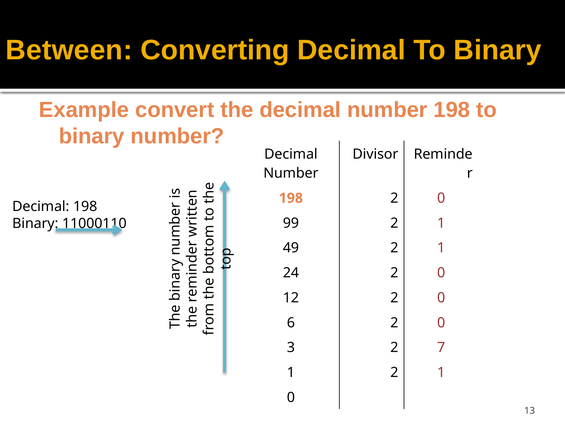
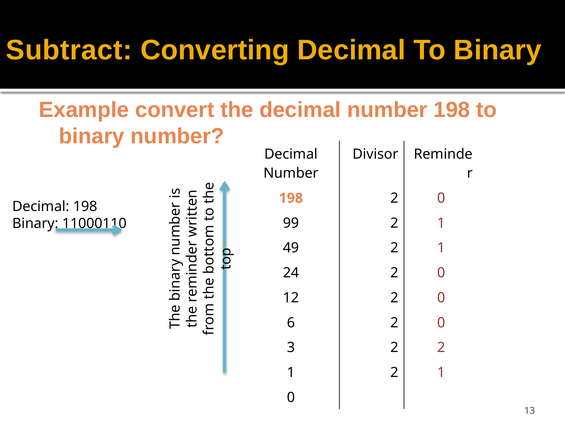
Between: Between -> Subtract (69, 50)
2 7: 7 -> 2 (441, 347)
